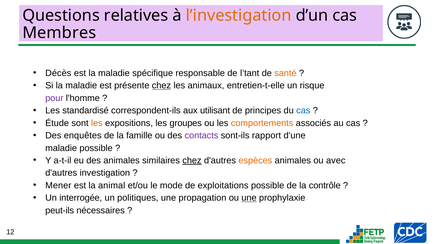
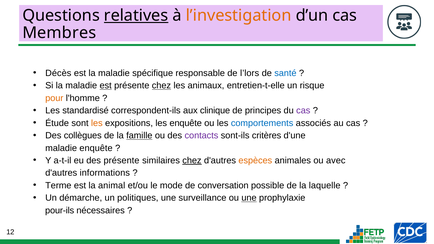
relatives underline: none -> present (136, 15)
l’tant: l’tant -> l’lors (250, 73)
santé colour: orange -> blue (285, 73)
est underline: none -> present (106, 86)
pour colour: purple -> orange (54, 98)
utilisant: utilisant -> clinique (215, 111)
cas colour: blue -> purple (303, 111)
les groupes: groupes -> enquête (186, 123)
comportements colour: orange -> blue (262, 123)
enquêtes: enquêtes -> collègues (83, 136)
famille underline: none -> present (139, 136)
rapport: rapport -> critères (267, 136)
maladie possible: possible -> enquête (96, 148)
des animales: animales -> présente (122, 161)
investigation: investigation -> informations (105, 173)
Mener: Mener -> Terme (58, 186)
exploitations: exploitations -> conversation (223, 186)
contrôle: contrôle -> laquelle (325, 186)
interrogée: interrogée -> démarche (81, 198)
propagation: propagation -> surveillance (202, 198)
peut-ils: peut-ils -> pour-ils (60, 211)
